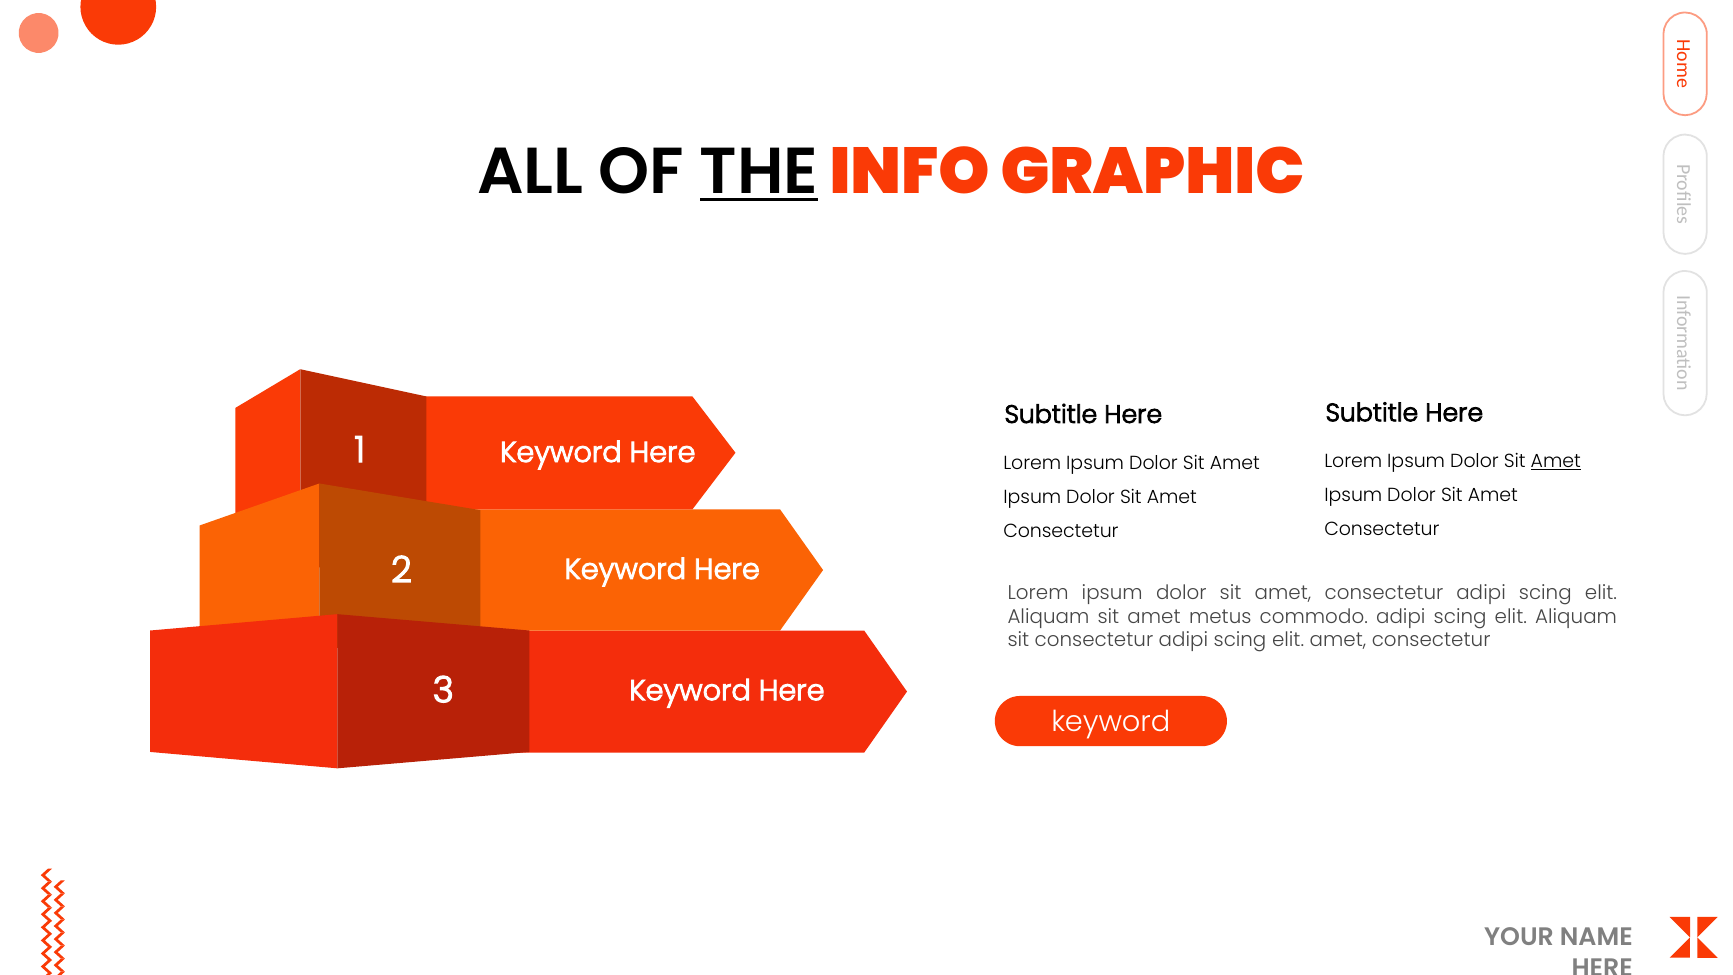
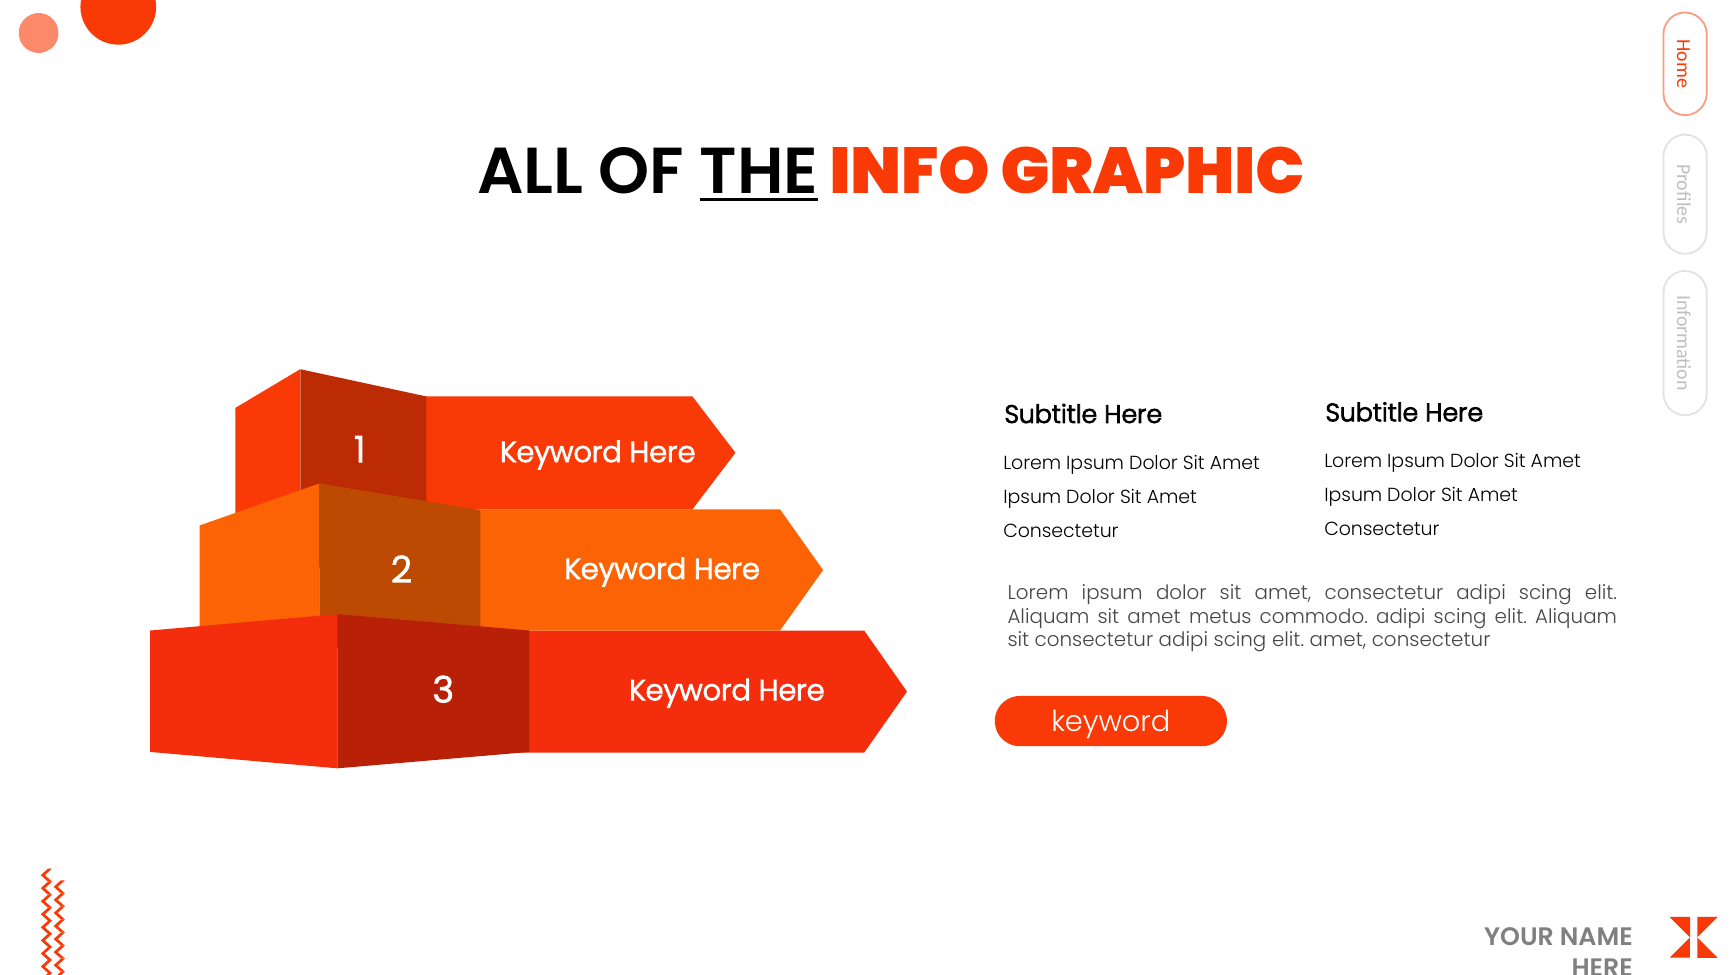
Amet underline: present -> none (1556, 461)
